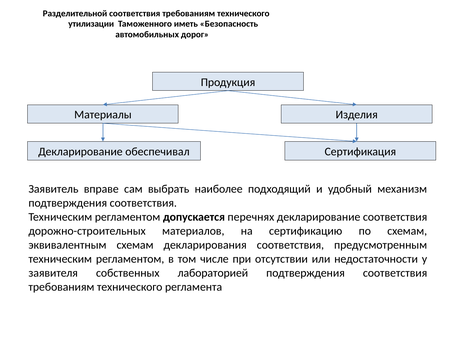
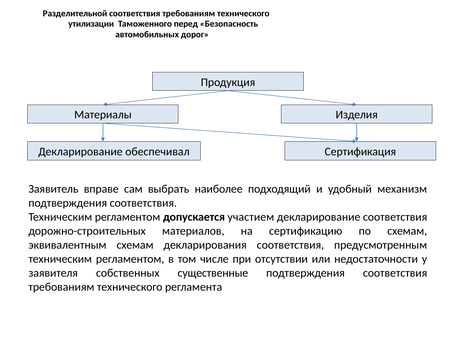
иметь: иметь -> перед (186, 24)
перечнях: перечнях -> участием (251, 217)
лабораторией: лабораторией -> существенные (213, 273)
